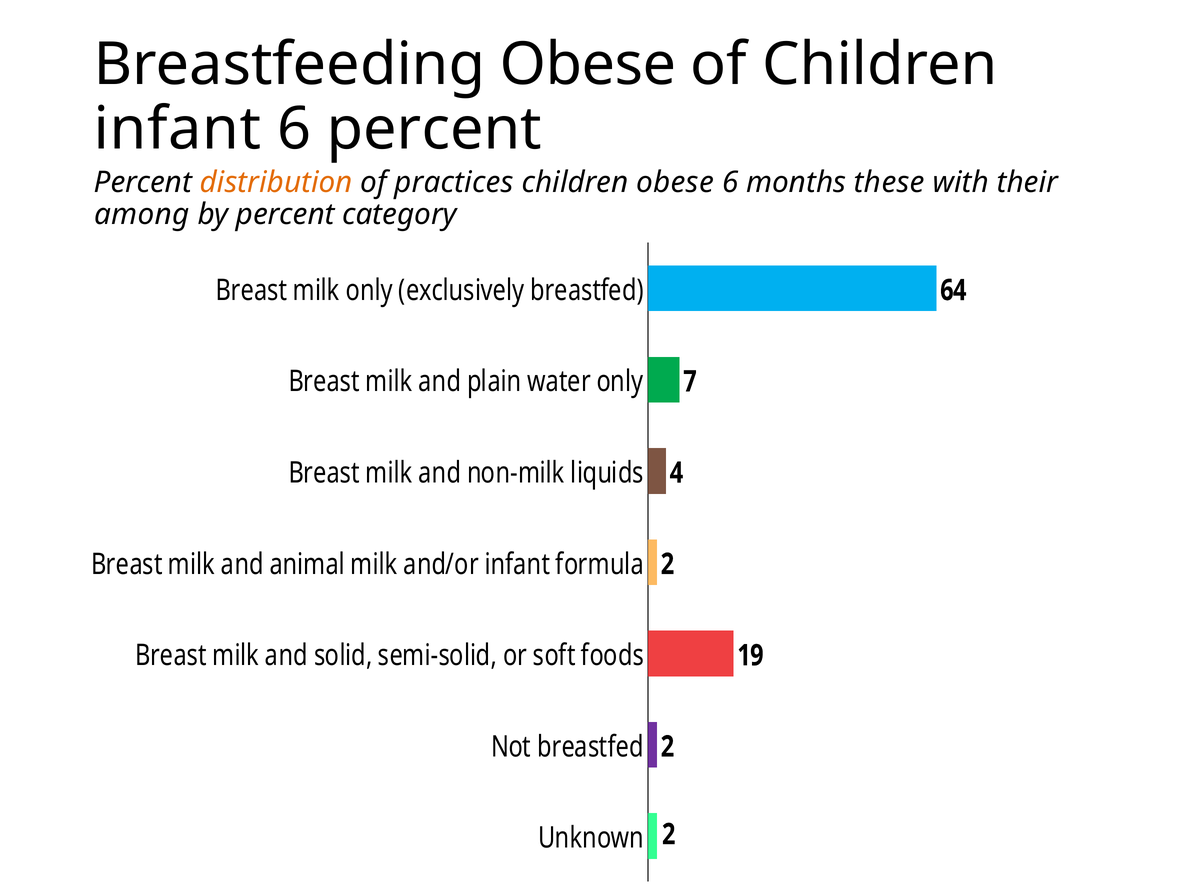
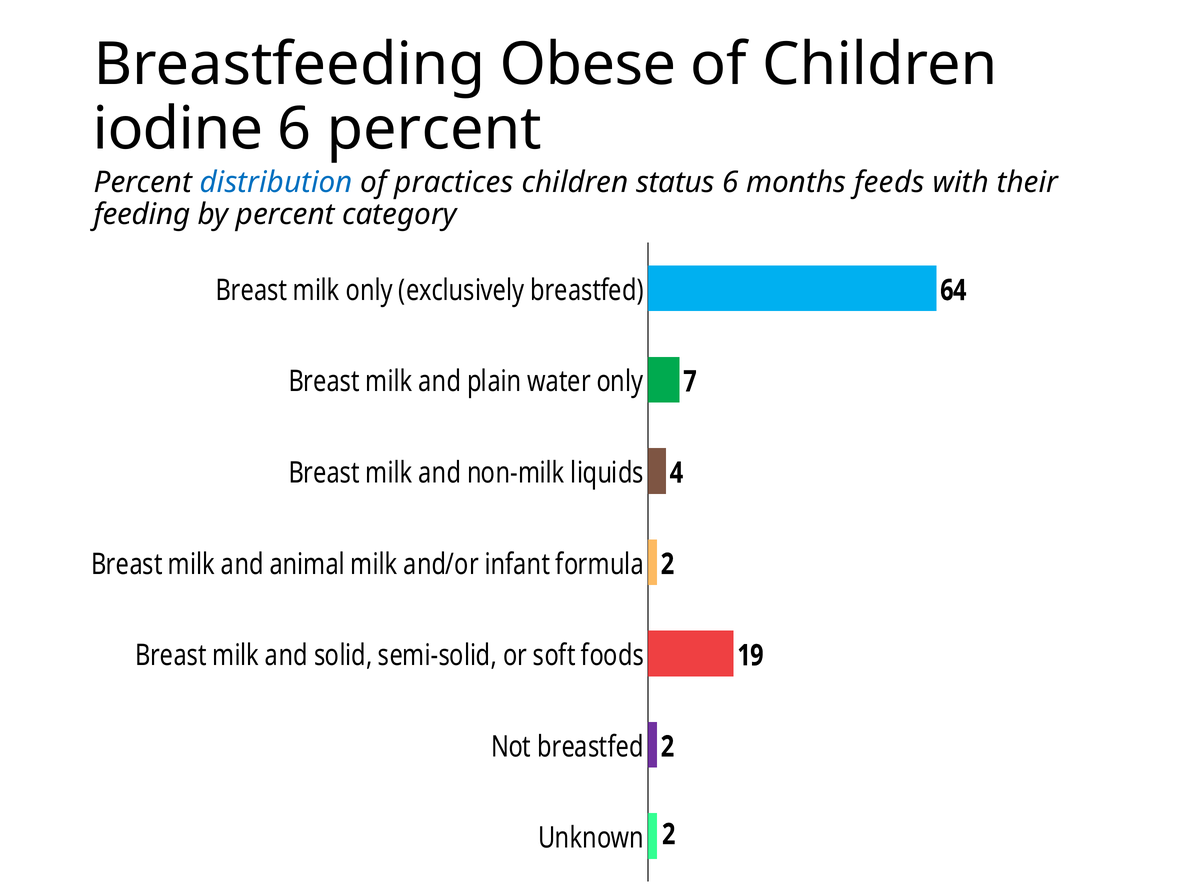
infant: infant -> iodine (178, 129)
distribution colour: orange -> blue (276, 182)
children obese: obese -> status (675, 182)
these: these -> feeds (889, 182)
among: among -> feeding (142, 214)
